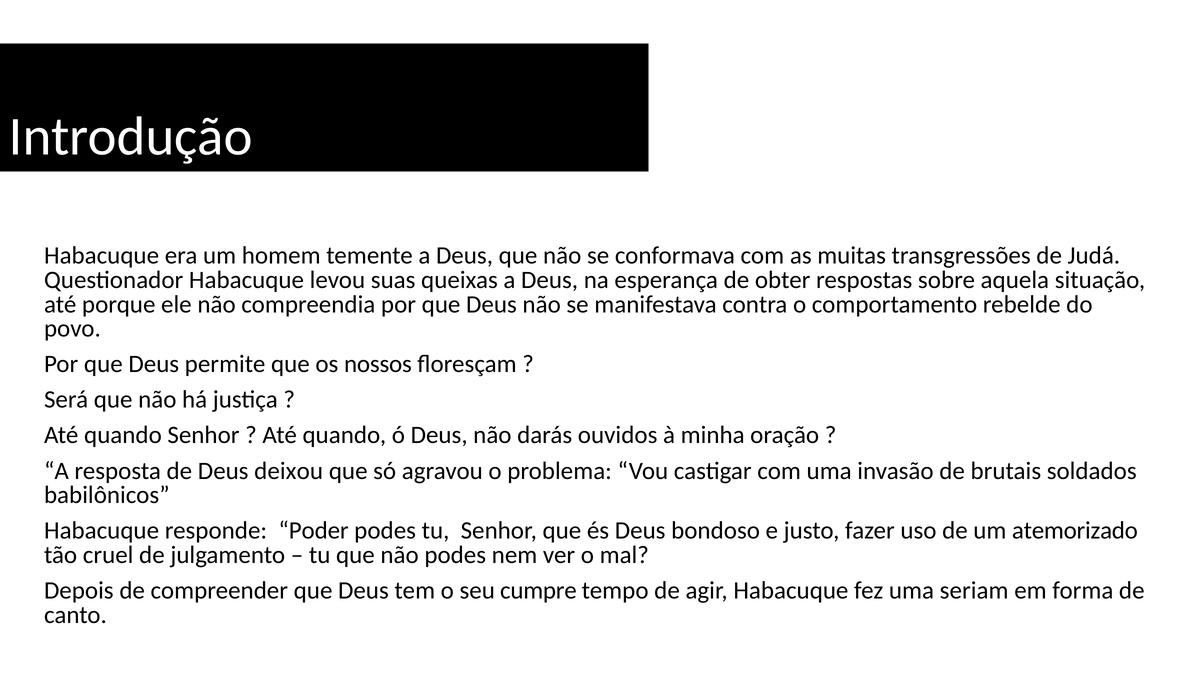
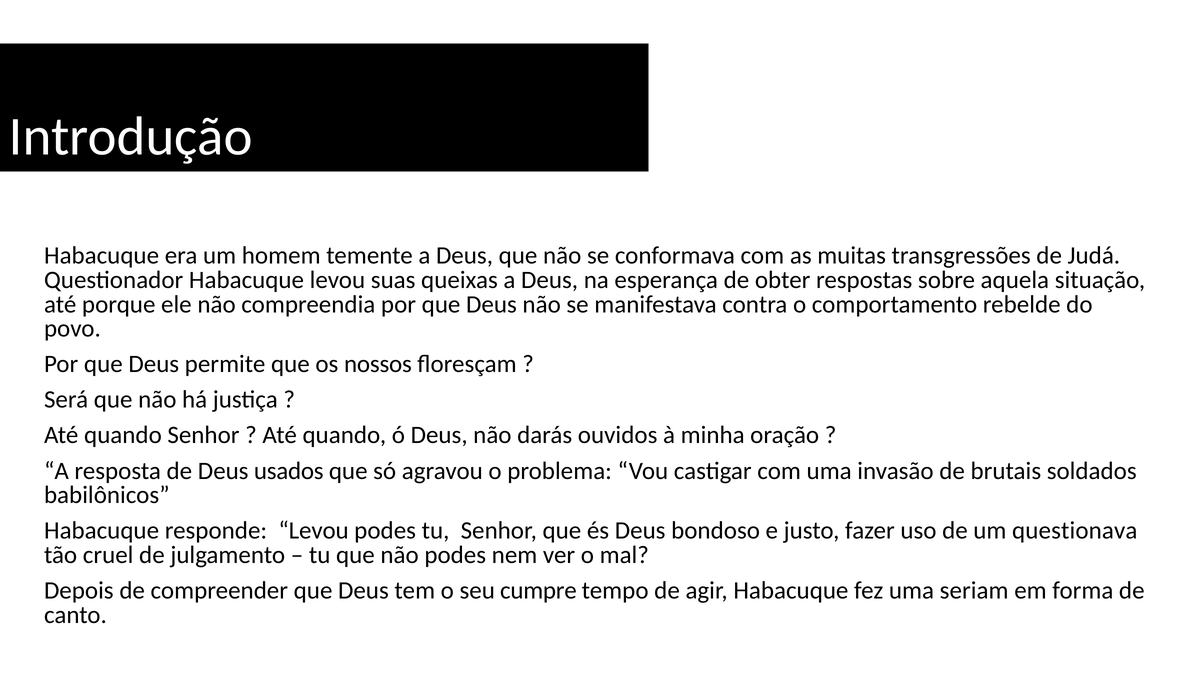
deixou: deixou -> usados (289, 470)
responde Poder: Poder -> Levou (314, 530)
atemorizado: atemorizado -> questionava (1075, 530)
